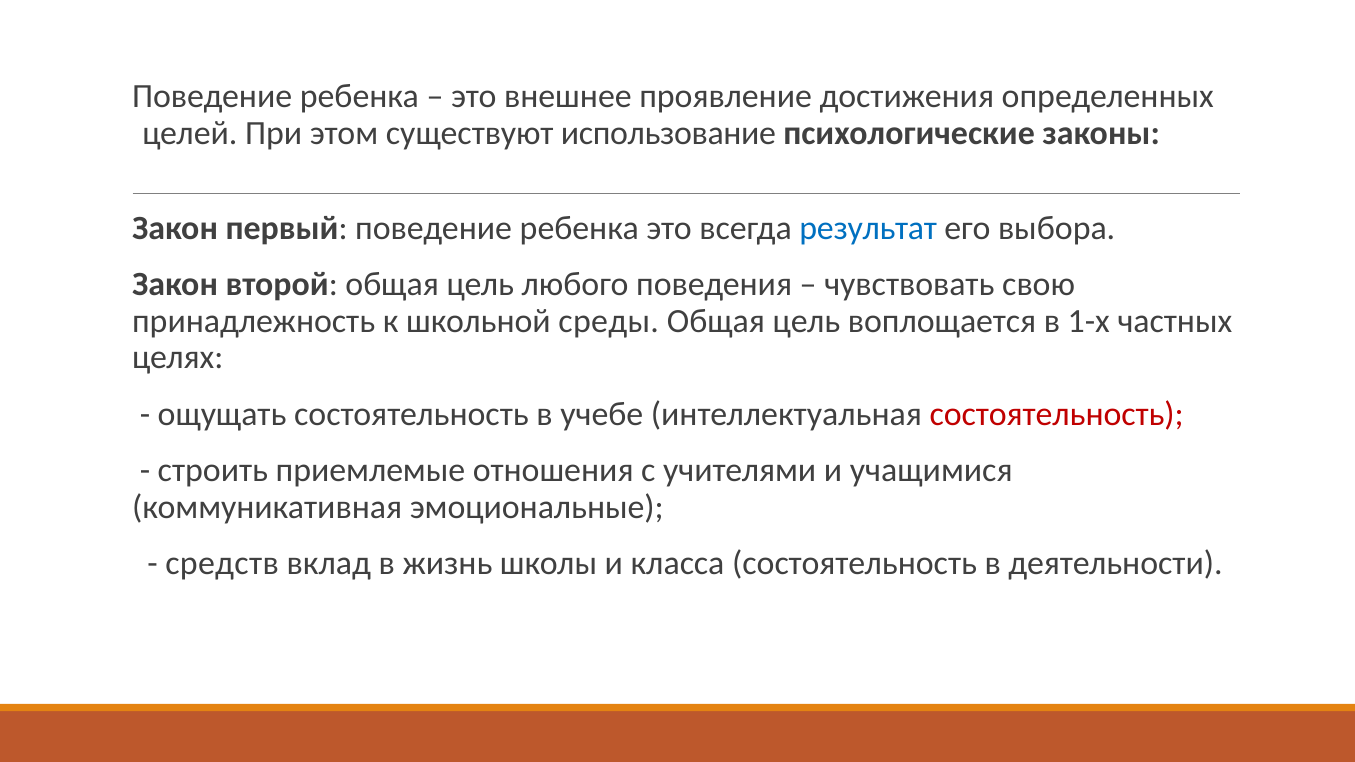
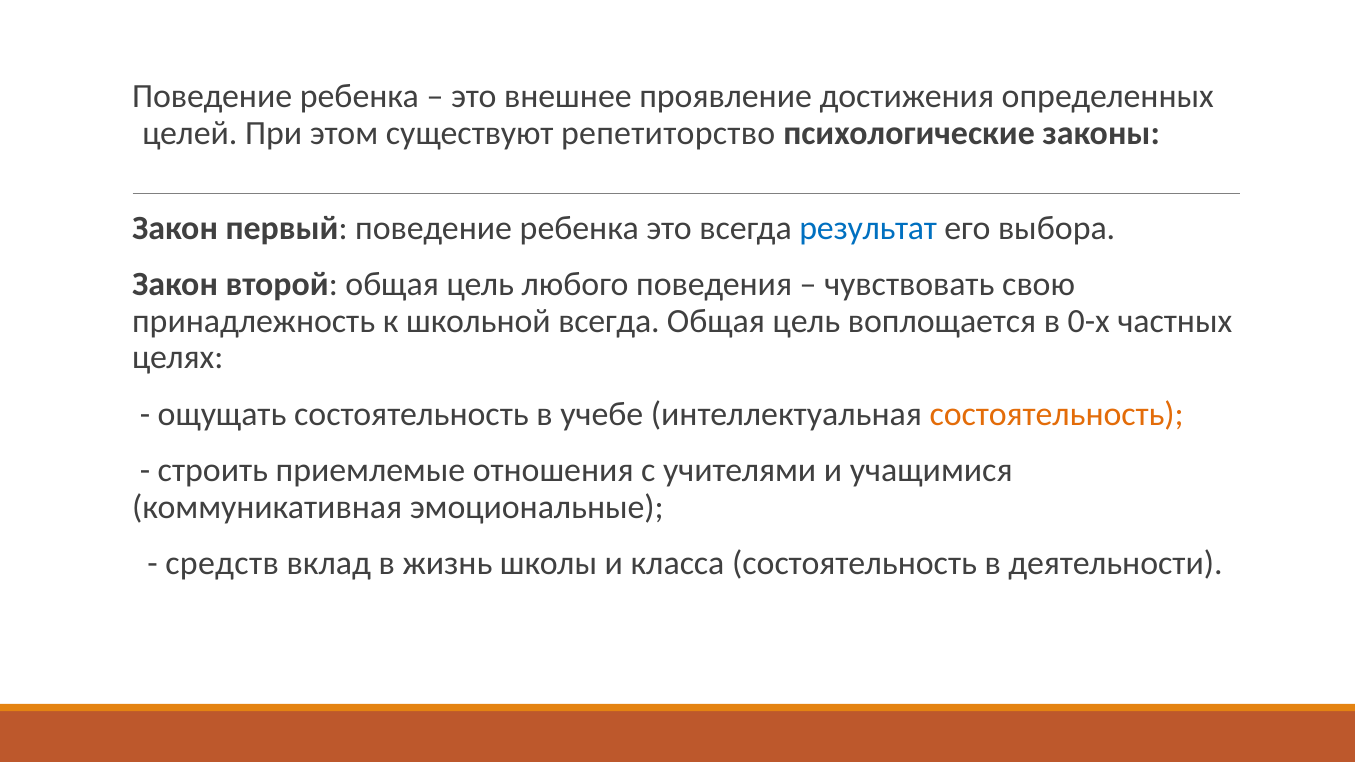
использование: использование -> репетиторство (668, 133)
школьной среды: среды -> всегда (609, 321)
1-х: 1-х -> 0-х (1089, 321)
состоятельность colour: red -> orange (1057, 414)
